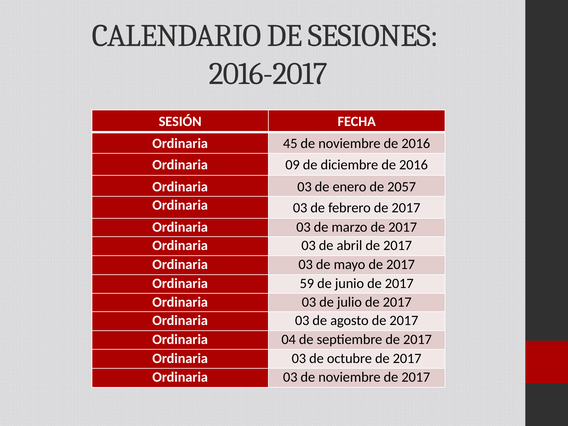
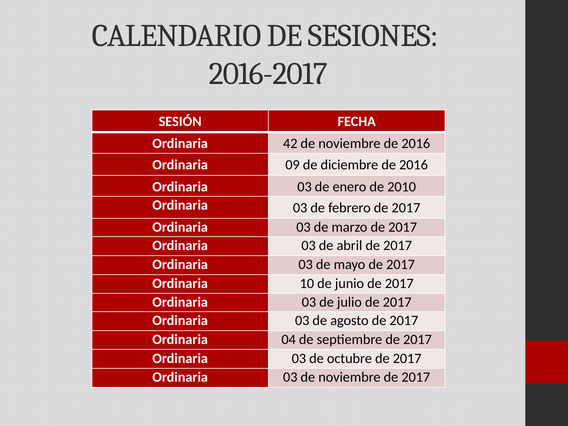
45: 45 -> 42 (290, 144)
2057: 2057 -> 2010 (402, 187)
59: 59 -> 10 (307, 283)
